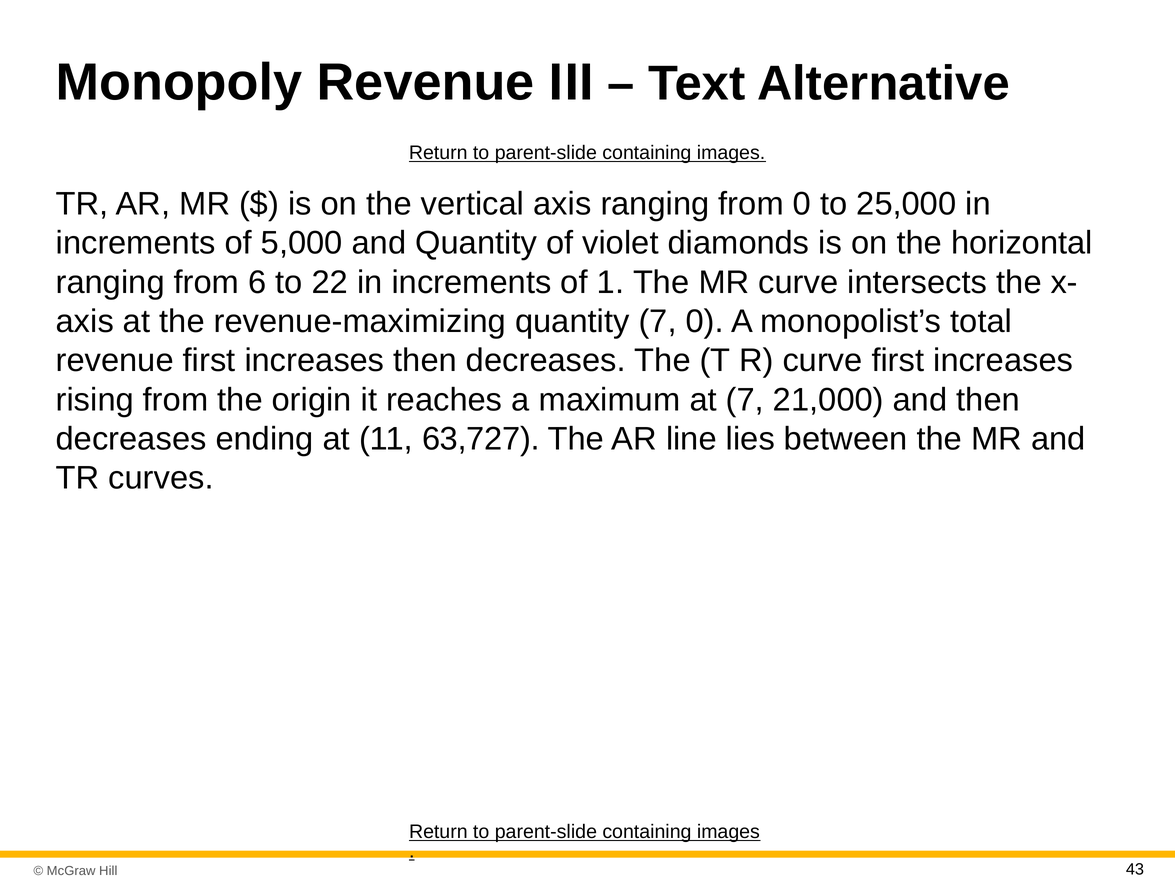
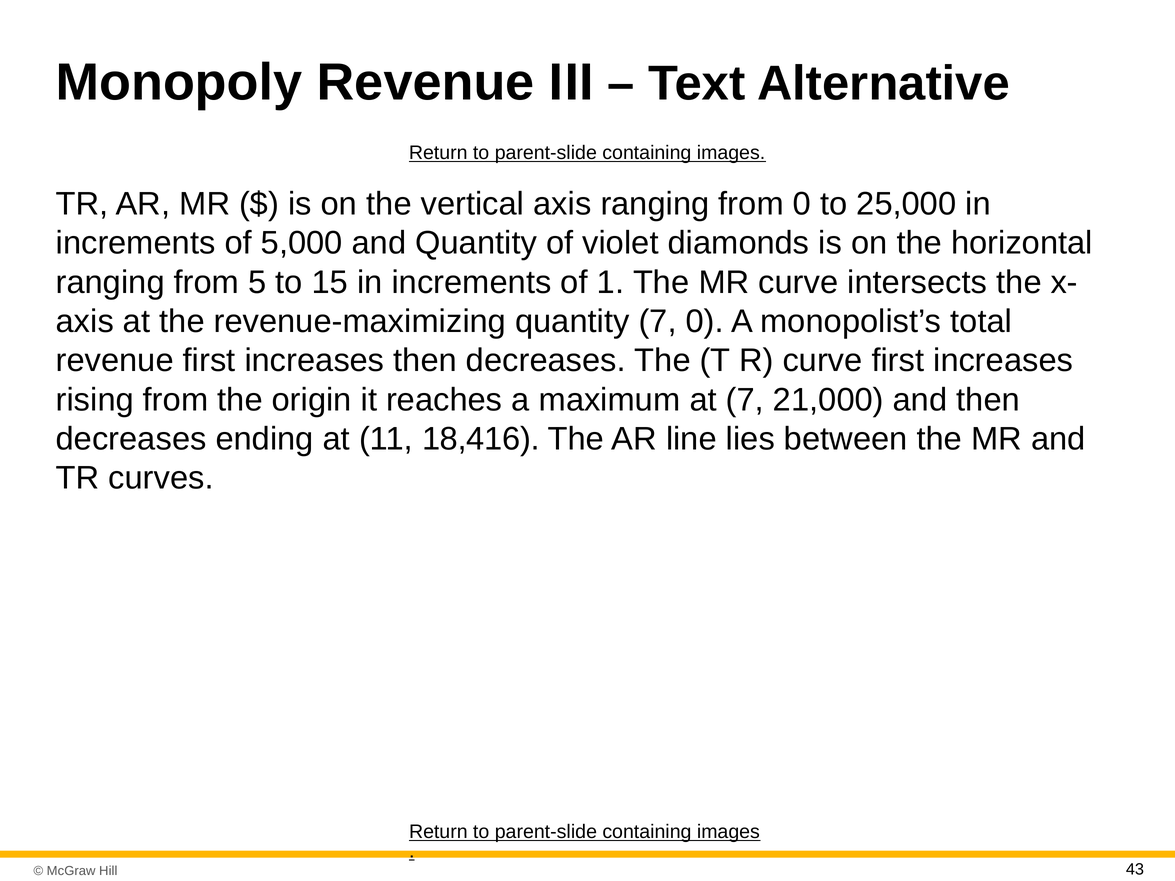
6: 6 -> 5 (257, 282)
22: 22 -> 15 (330, 282)
63,727: 63,727 -> 18,416 (481, 439)
